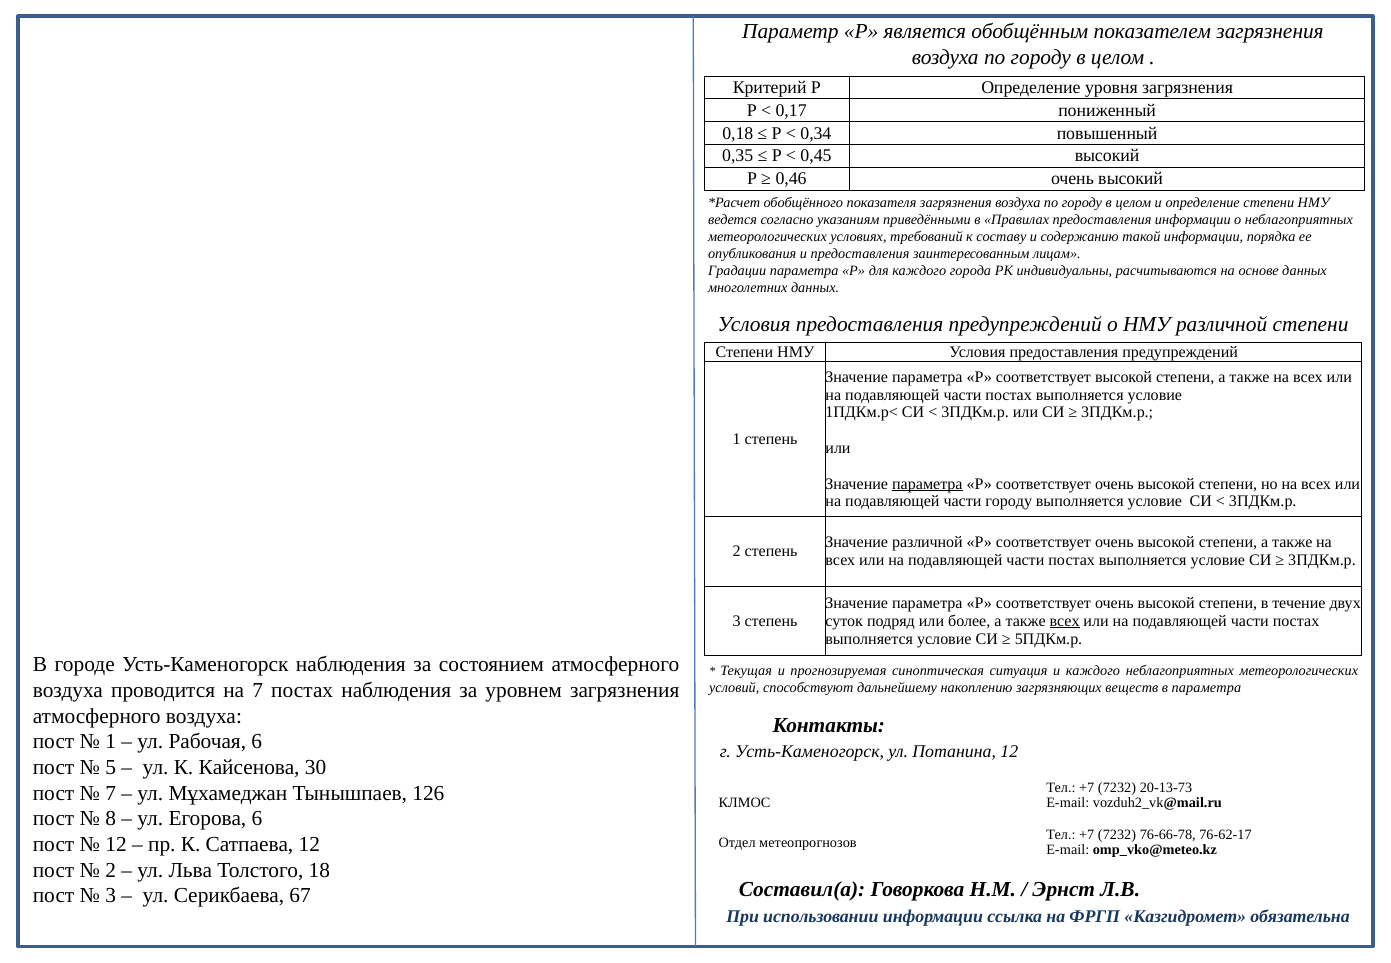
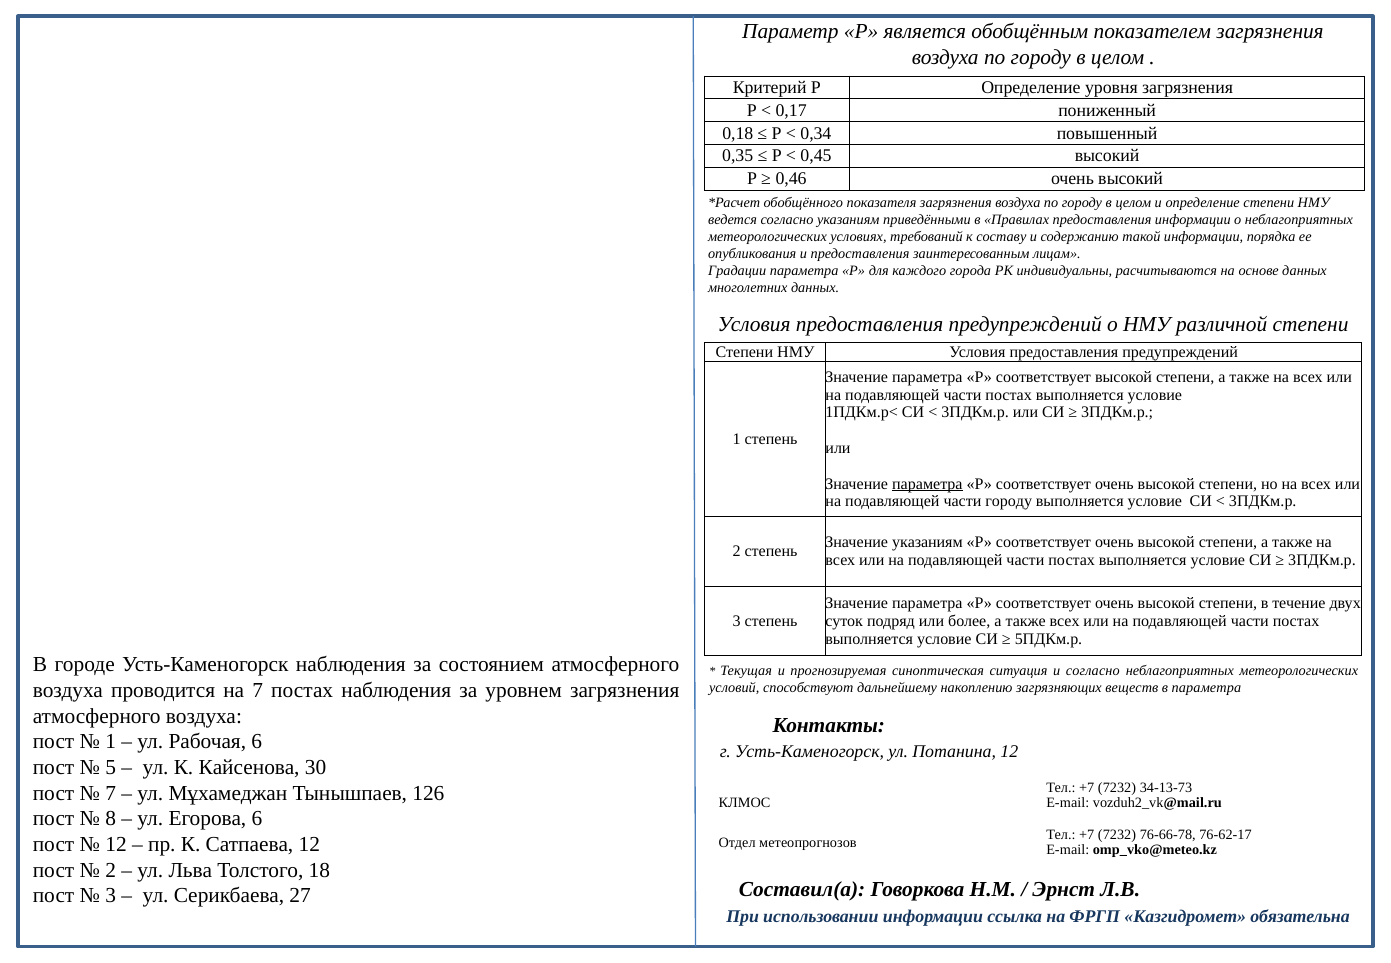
Значение различной: различной -> указаниям (927, 542)
всех underline: present -> none (1065, 621)
и каждого: каждого -> согласно (1093, 671)
20-13-73: 20-13-73 -> 34-13-73 (1166, 787)
67: 67 -> 27 (300, 896)
